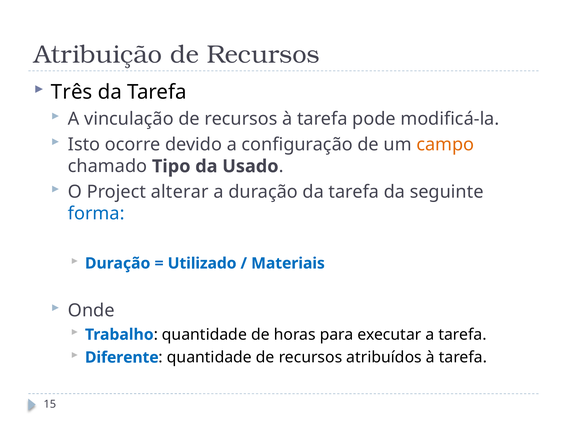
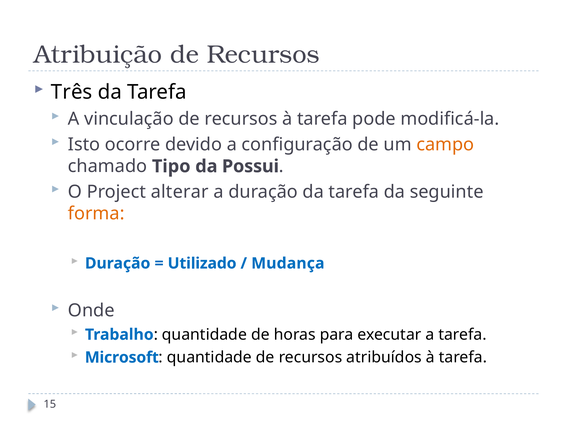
Usado: Usado -> Possui (250, 166)
forma colour: blue -> orange (96, 214)
Materiais: Materiais -> Mudança (288, 263)
Diferente: Diferente -> Microsoft (122, 358)
